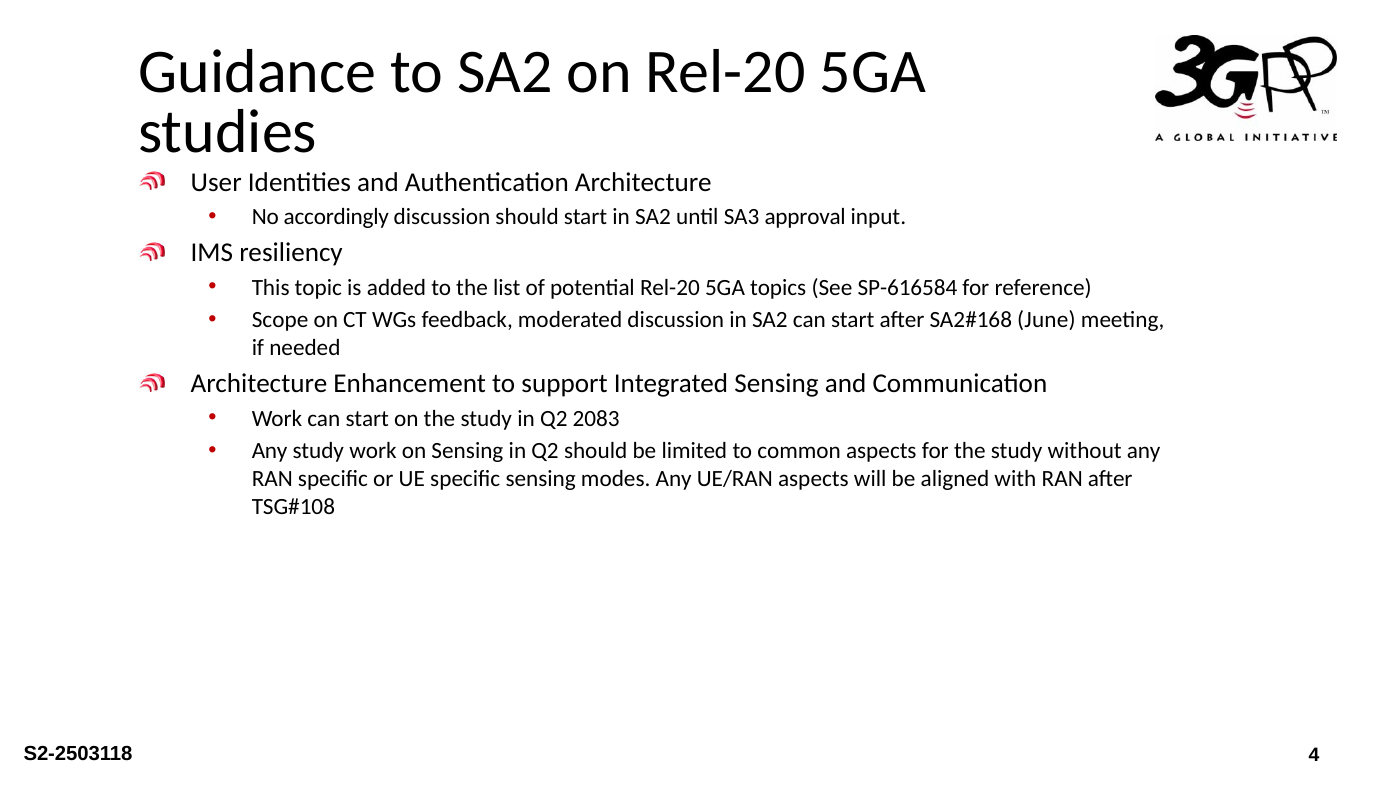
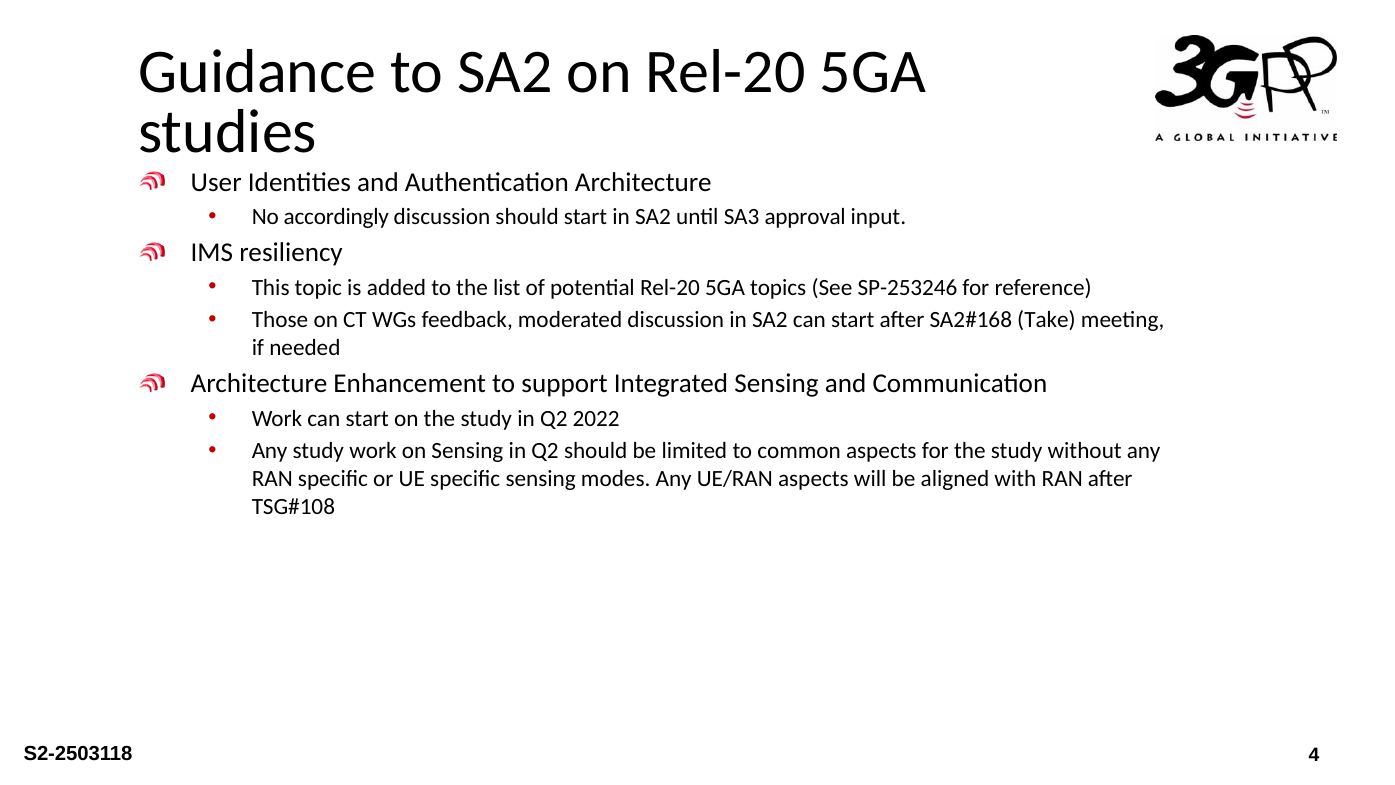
SP-616584: SP-616584 -> SP-253246 (907, 287)
Scope: Scope -> Those (280, 320)
June: June -> Take (1047, 320)
2083: 2083 -> 2022 (596, 418)
